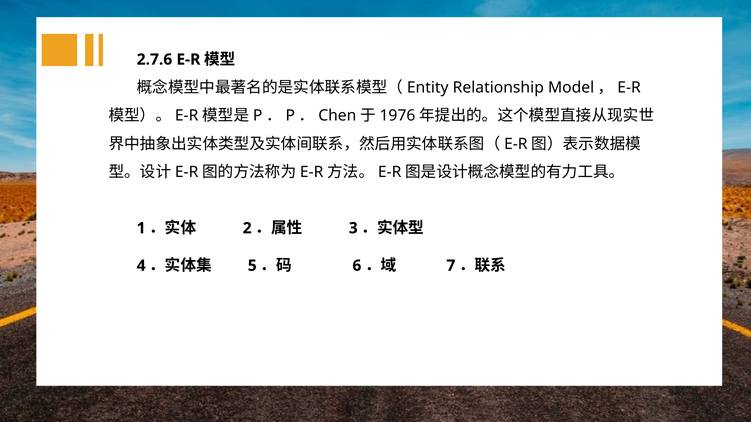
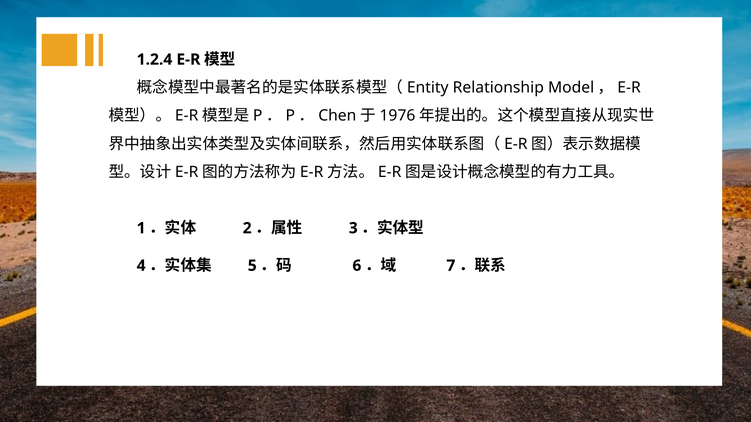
2.7.6: 2.7.6 -> 1.2.4 (154, 60)
